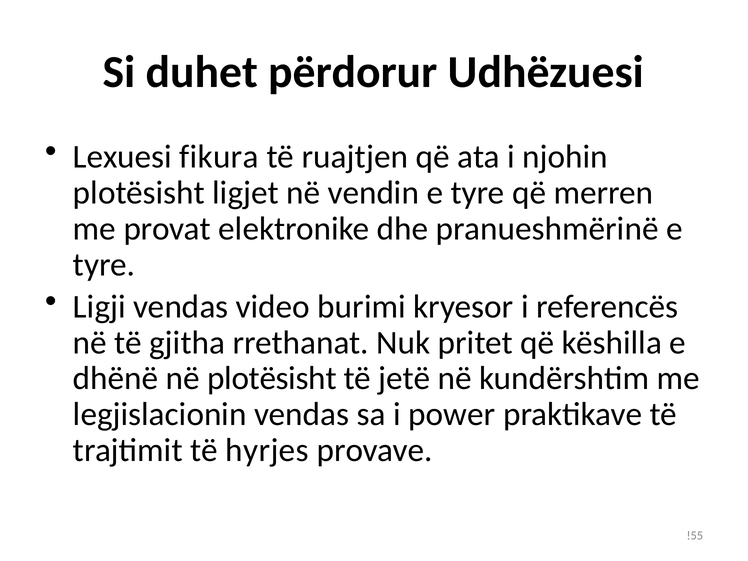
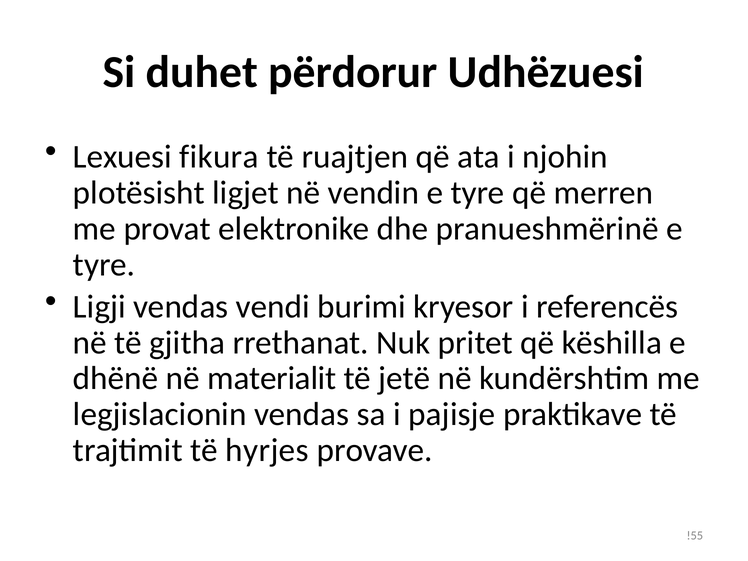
video: video -> vendi (273, 307)
në plotësisht: plotësisht -> materialit (272, 378)
power: power -> pajisje (452, 414)
